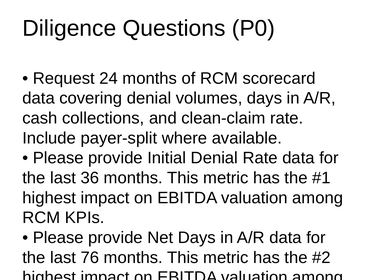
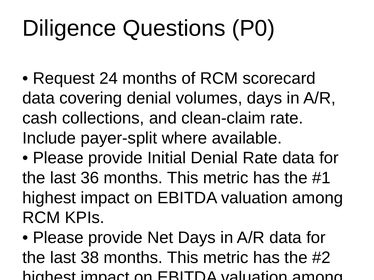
76: 76 -> 38 (90, 258)
